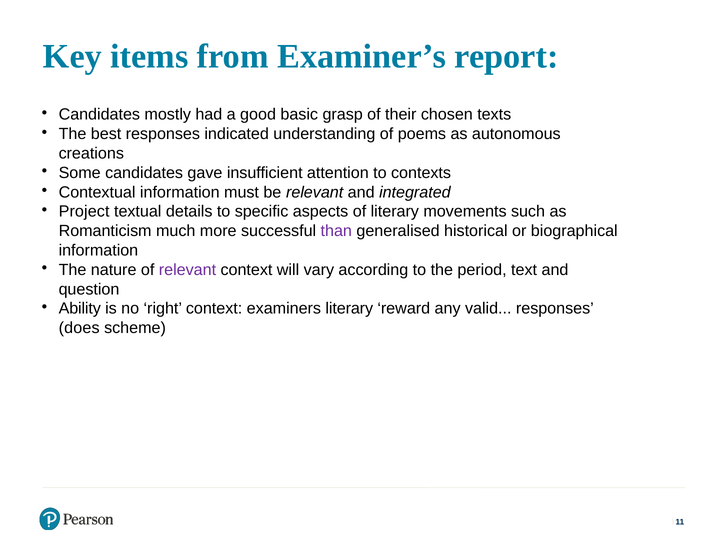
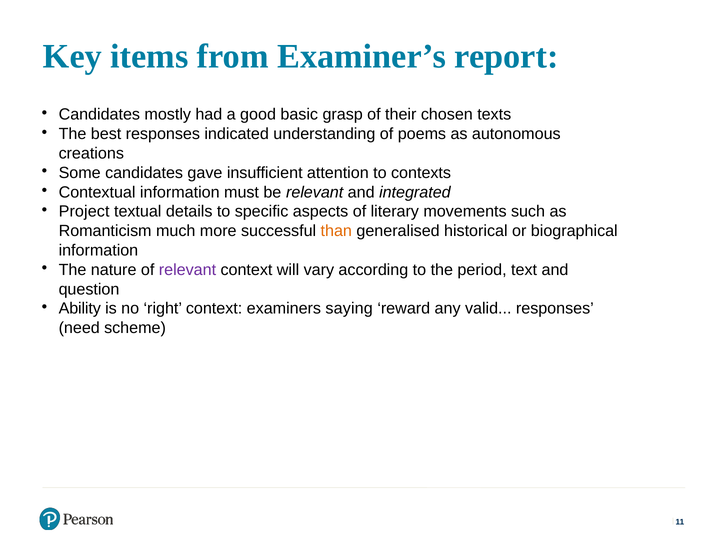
than colour: purple -> orange (336, 231)
examiners literary: literary -> saying (349, 308)
does: does -> need (79, 328)
